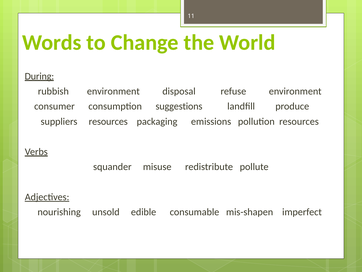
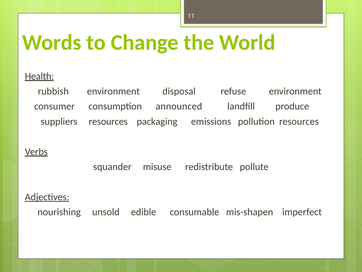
During: During -> Health (39, 76)
suggestions: suggestions -> announced (179, 106)
